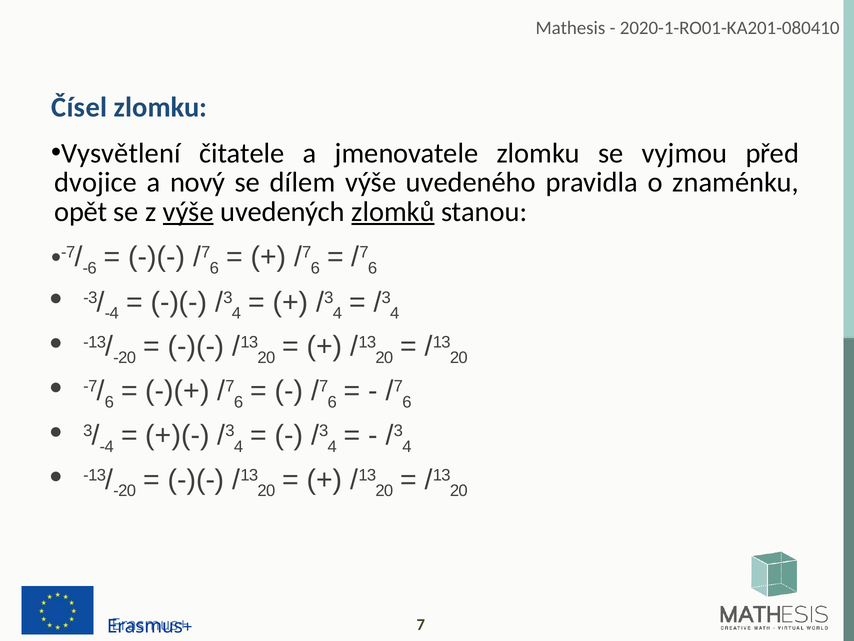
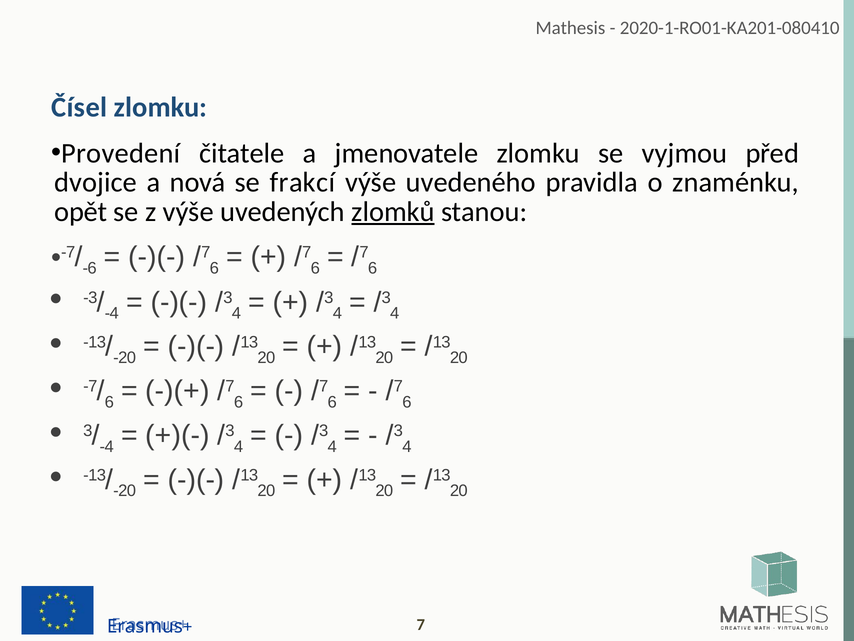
Vysvětlení: Vysvětlení -> Provedení (121, 153)
nový: nový -> nová (198, 182)
dílem: dílem -> frakcí (302, 182)
výše underline: present -> none (188, 212)
